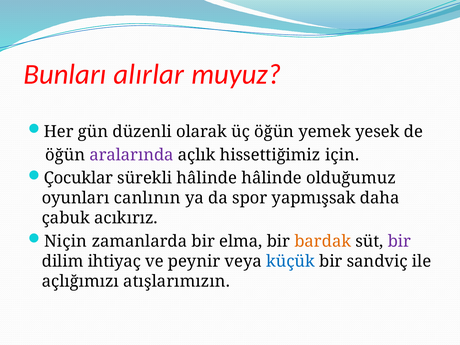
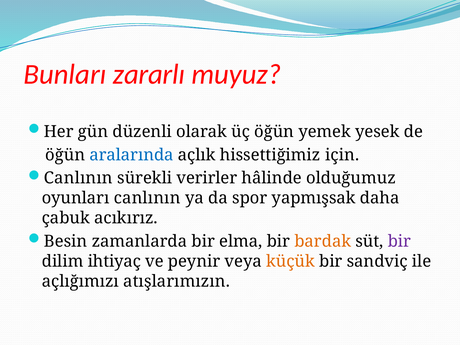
alırlar: alırlar -> zararlı (149, 74)
aralarında colour: purple -> blue (132, 155)
Çocuklar: Çocuklar -> Canlının (78, 178)
sürekli hâlinde: hâlinde -> verirler (207, 178)
Niçin: Niçin -> Besin (66, 241)
küçük colour: blue -> orange (290, 261)
